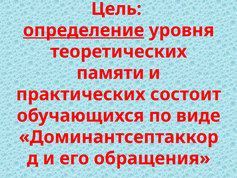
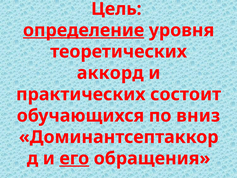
памяти: памяти -> аккорд (110, 73)
виде: виде -> вниз (198, 116)
его underline: none -> present (74, 158)
